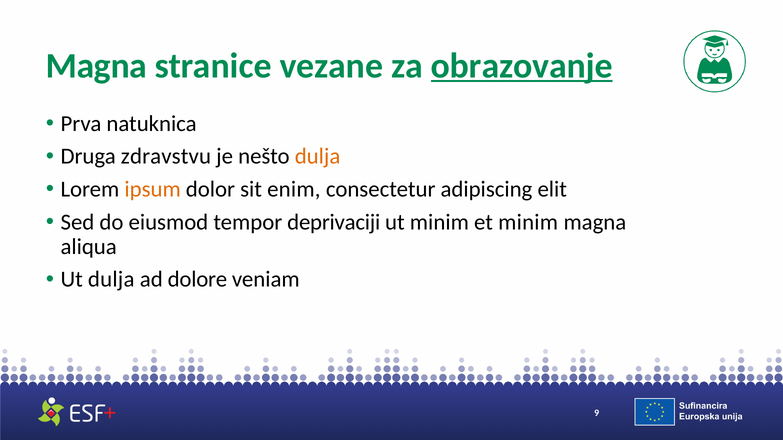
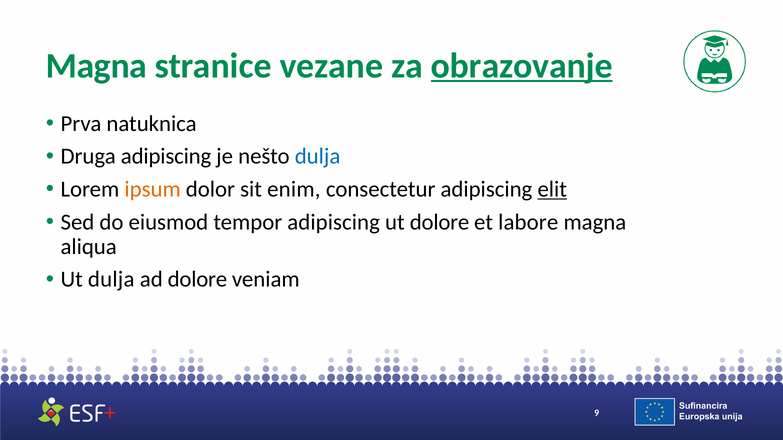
Druga zdravstvu: zdravstvu -> adipiscing (166, 157)
dulja colour: orange -> blue (318, 157)
elit underline: none -> present (552, 189)
tempor deprivaciji: deprivaciji -> adipiscing (334, 222)
ut minim: minim -> dolore (440, 222)
et minim: minim -> labore (528, 222)
